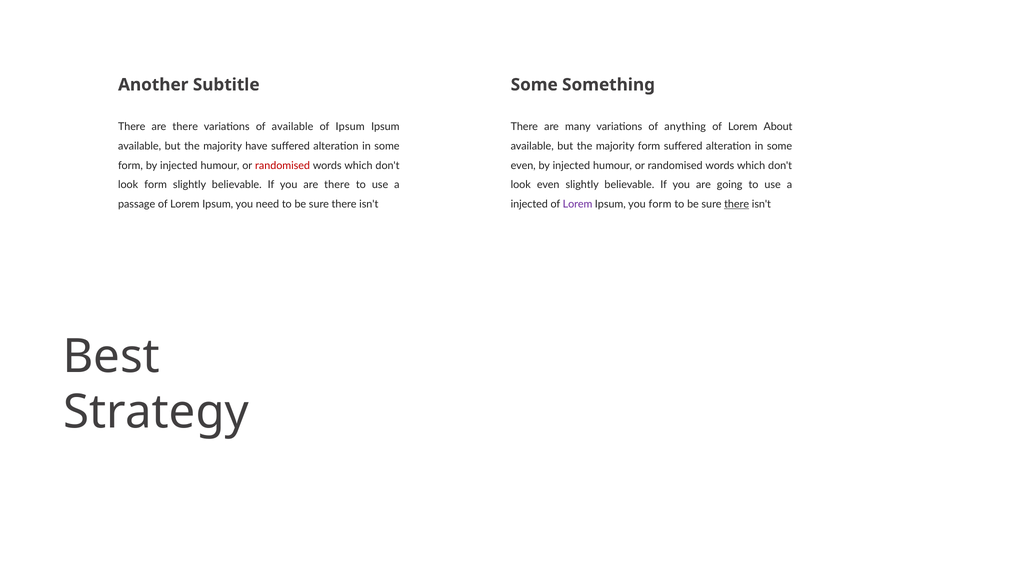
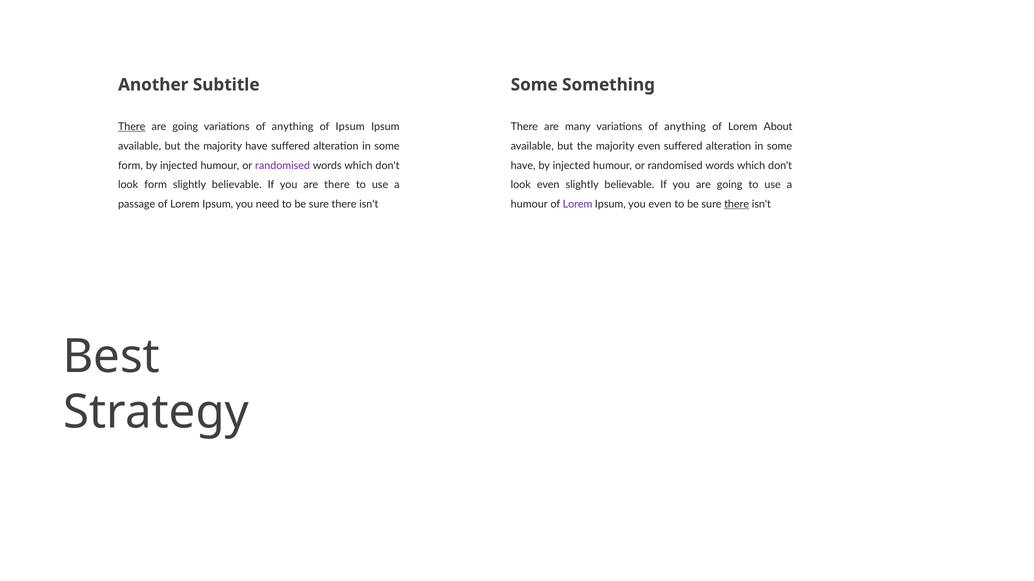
There underline: none -> present (132, 127)
there: there -> going (185, 127)
available: available -> anything (293, 127)
majority form: form -> even (649, 146)
randomised colour: red -> purple (283, 166)
even: even -> have (523, 166)
injected: injected -> humour (529, 205)
you form: form -> even (660, 205)
